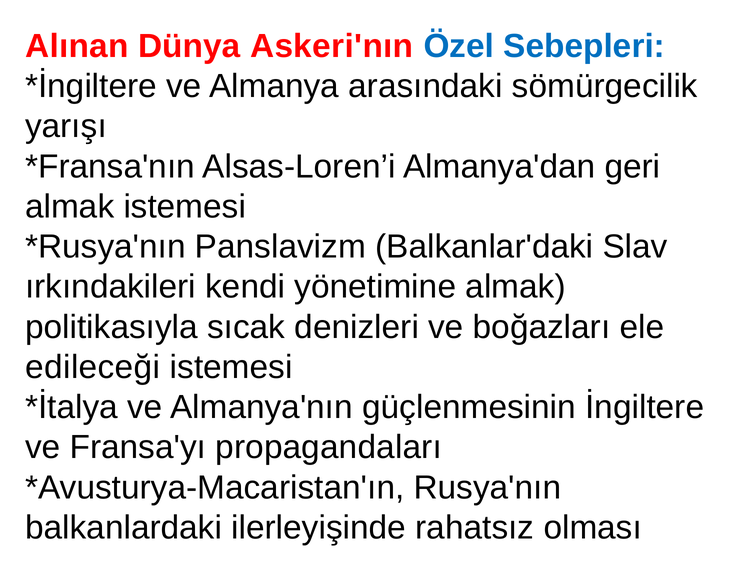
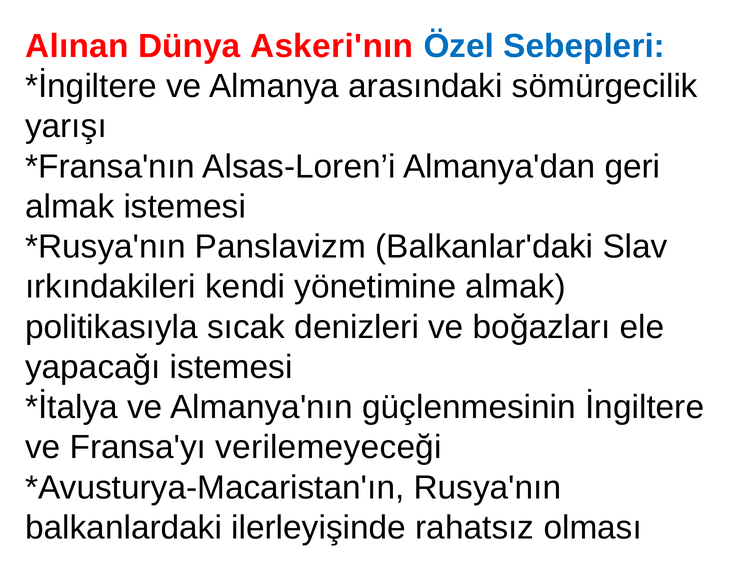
edileceği: edileceği -> yapacağı (93, 367)
propagandaları: propagandaları -> verilemeyeceği (329, 447)
